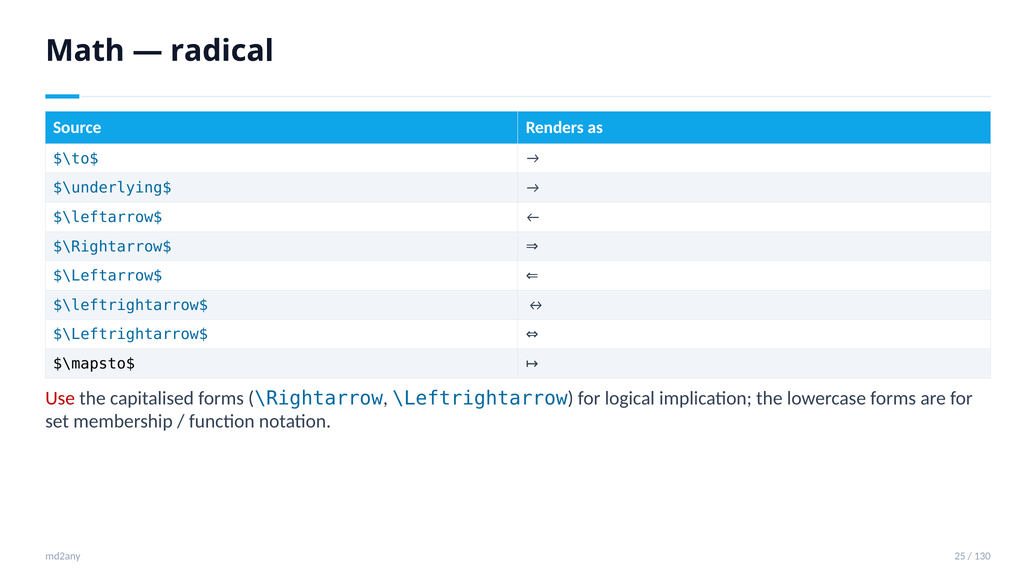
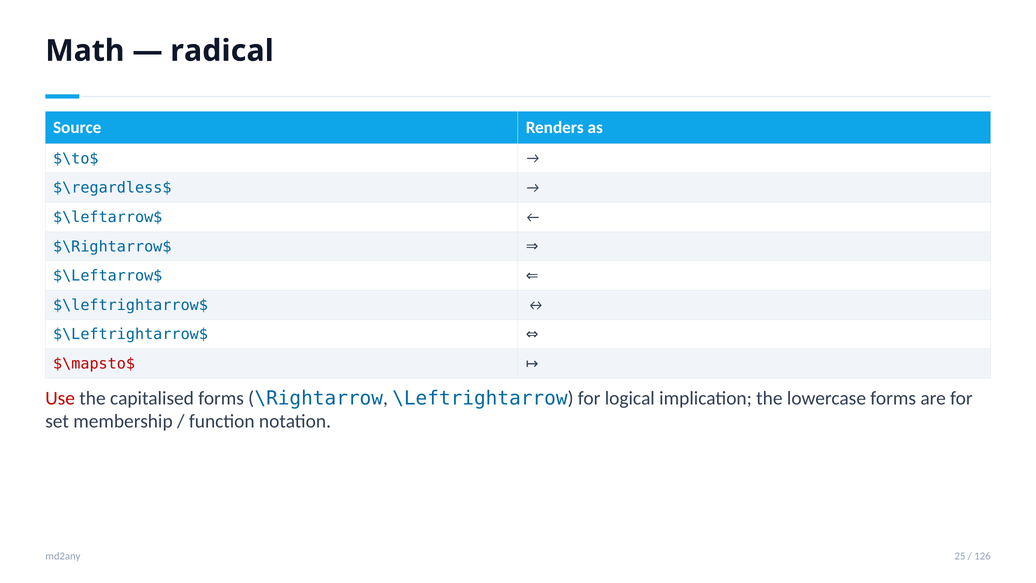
$\underlying$: $\underlying$ -> $\regardless$ (112, 188)
$\mapsto$ colour: black -> red (94, 364)
130: 130 -> 126 (983, 556)
